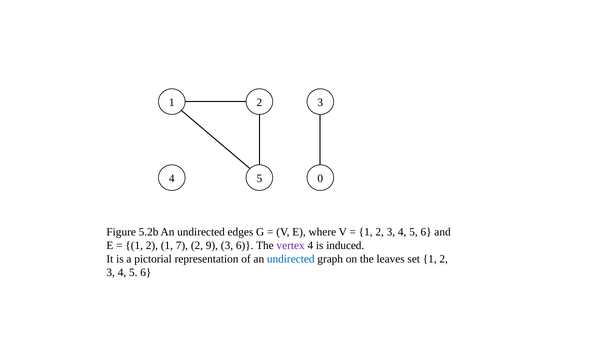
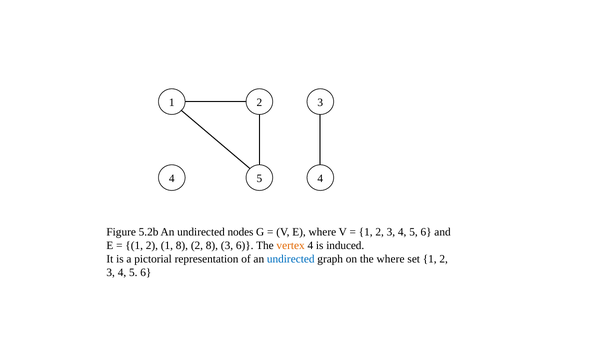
5 0: 0 -> 4 (320, 179)
edges: edges -> nodes (241, 232)
1 7: 7 -> 8 (182, 246)
2 9: 9 -> 8 (212, 246)
vertex colour: purple -> orange (291, 246)
the leaves: leaves -> where (391, 259)
